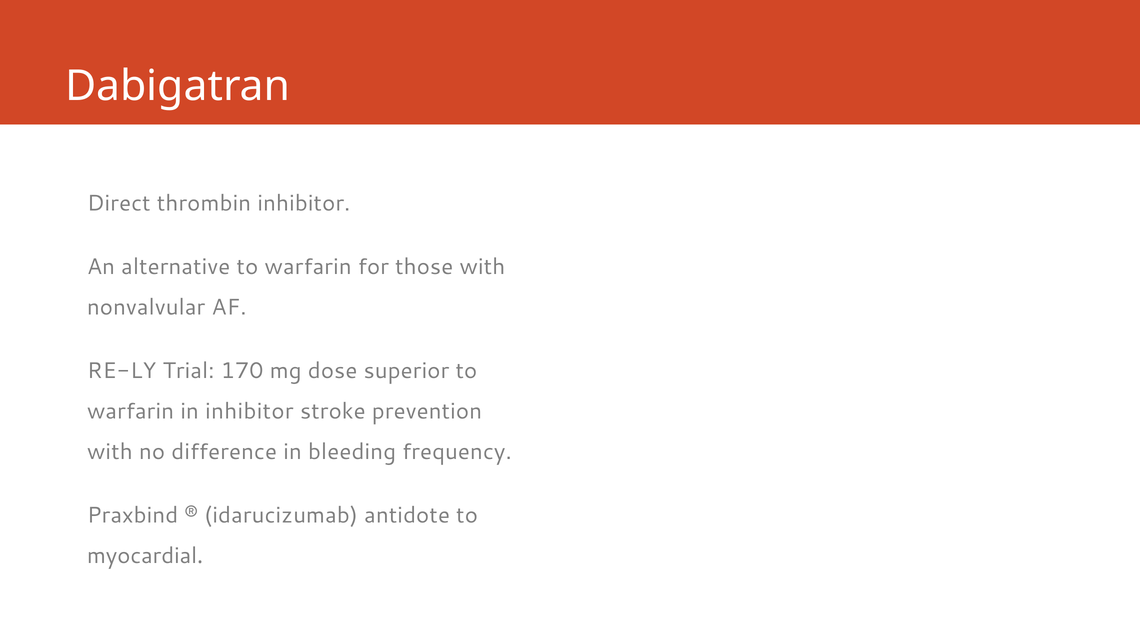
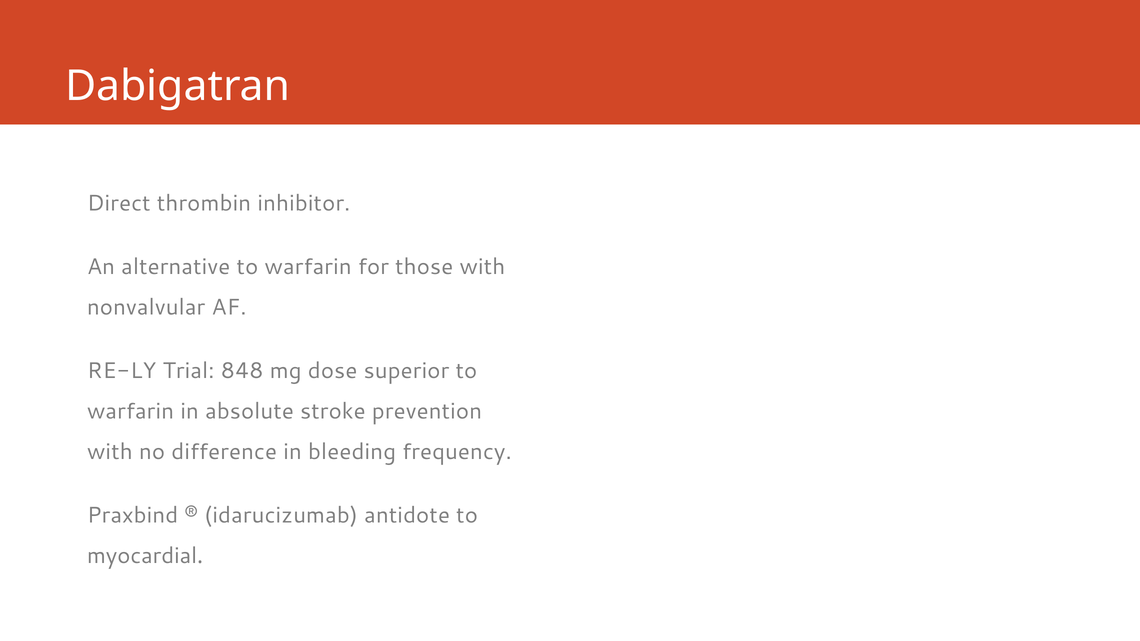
170: 170 -> 848 (242, 371)
in inhibitor: inhibitor -> absolute (249, 412)
